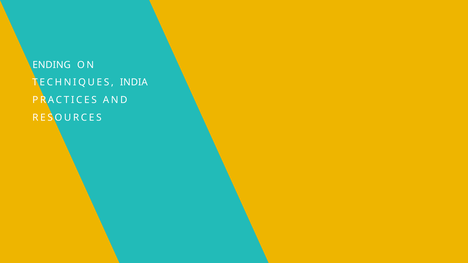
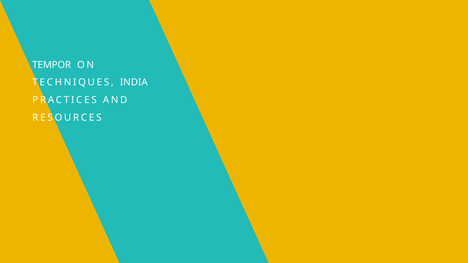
ENDING: ENDING -> TEMPOR (52, 65)
